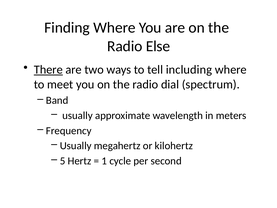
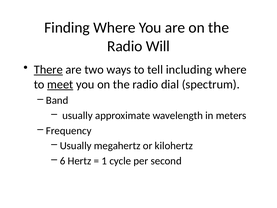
Else: Else -> Will (158, 46)
meet underline: none -> present (60, 84)
5: 5 -> 6 (63, 161)
